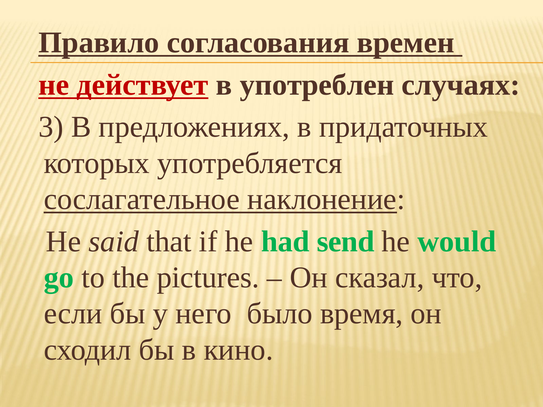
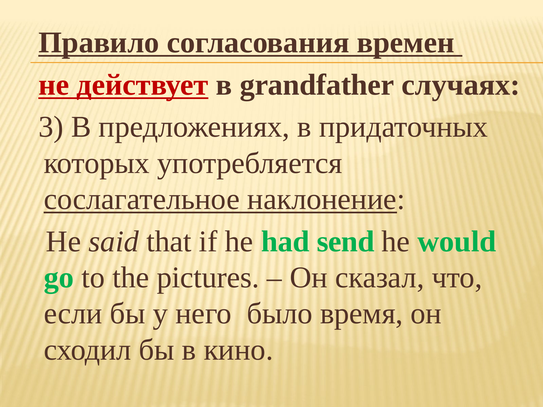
употреблен: употреблен -> grandfather (317, 85)
